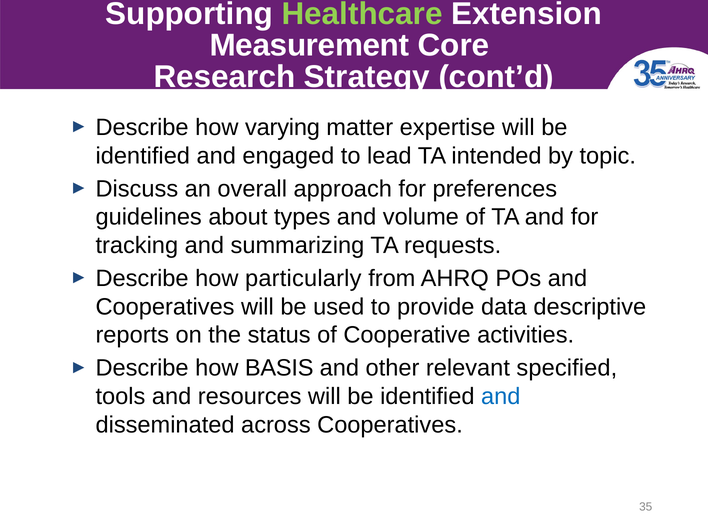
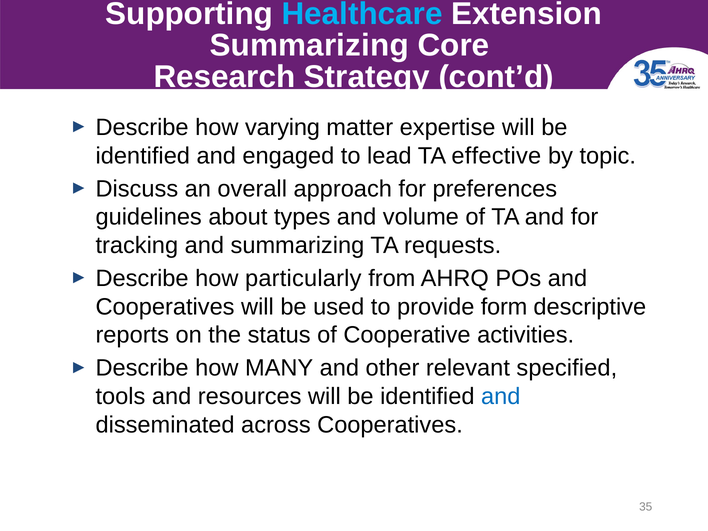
Healthcare colour: light green -> light blue (362, 14)
Measurement: Measurement -> Summarizing (309, 45)
intended: intended -> effective (496, 156)
data: data -> form (504, 307)
BASIS: BASIS -> MANY (279, 368)
